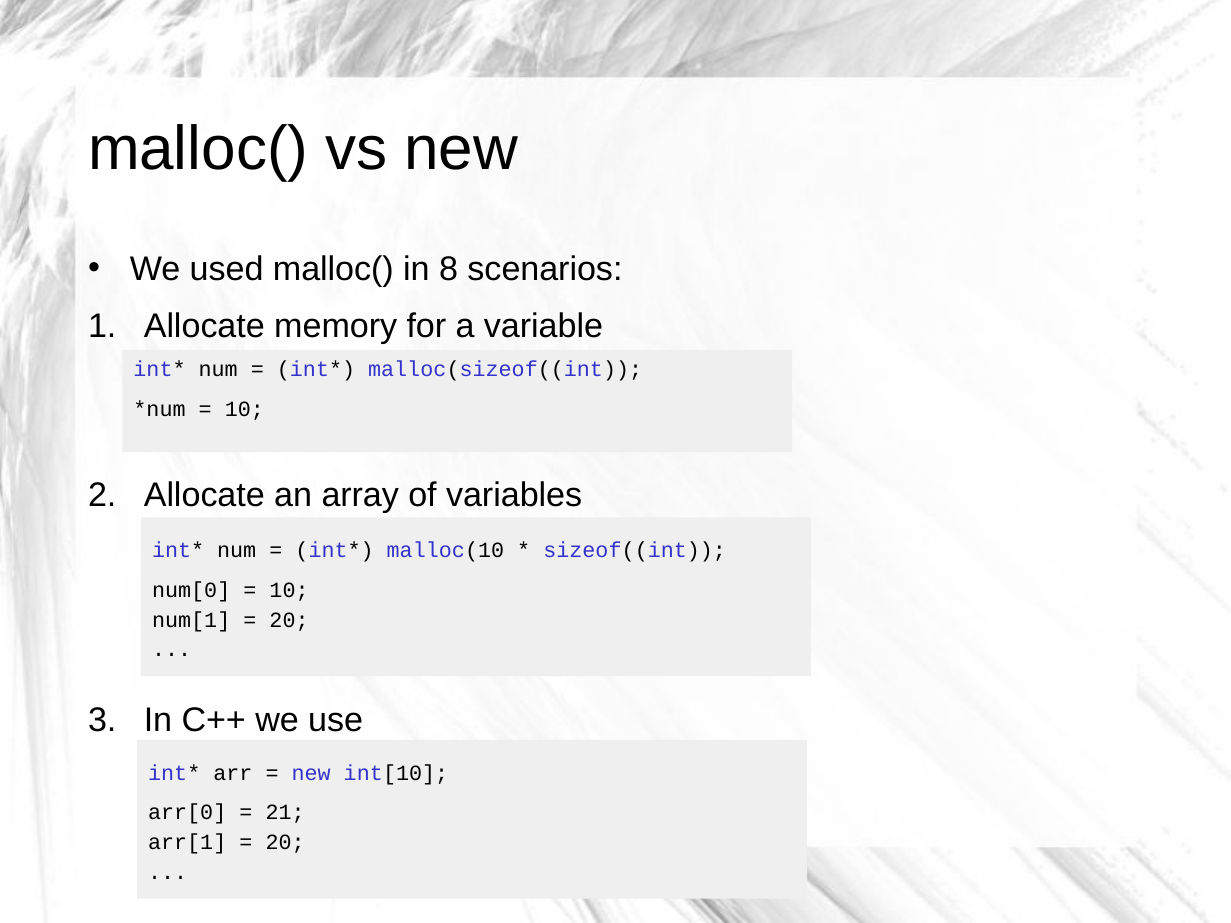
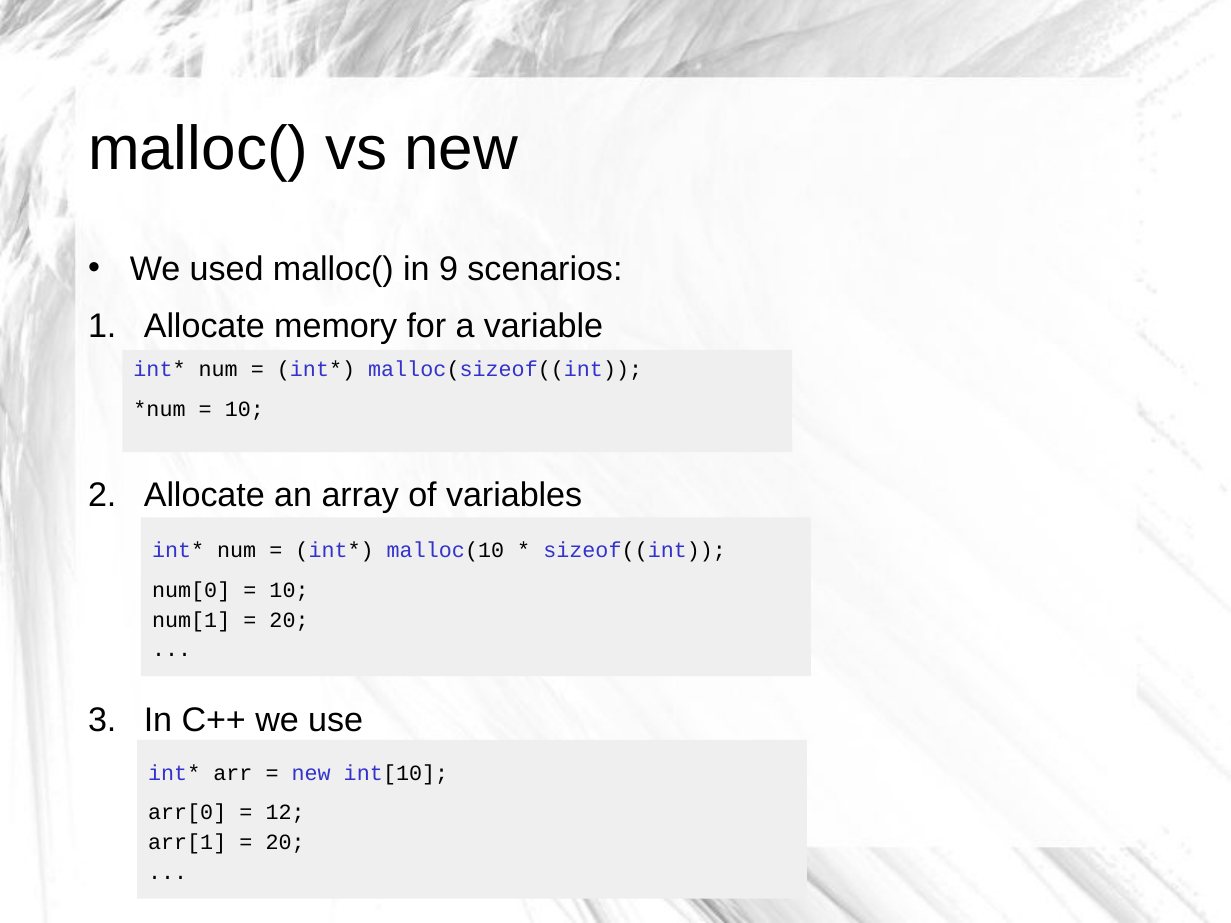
8: 8 -> 9 (449, 270)
21: 21 -> 12 (285, 813)
